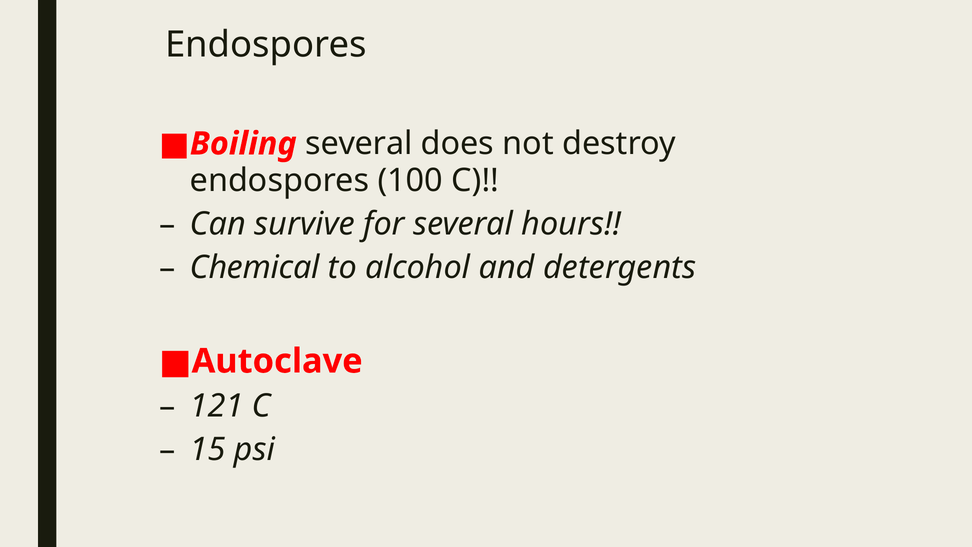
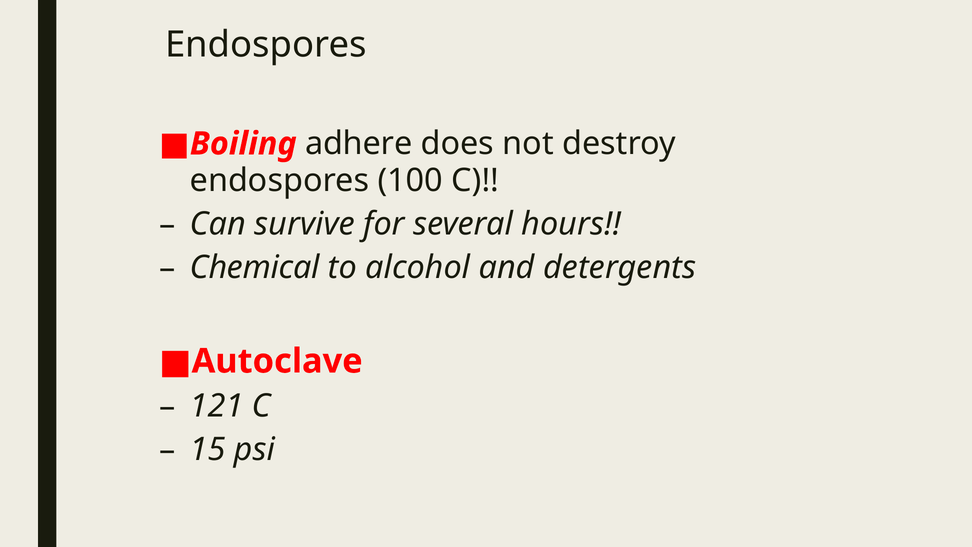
Boiling several: several -> adhere (359, 144)
